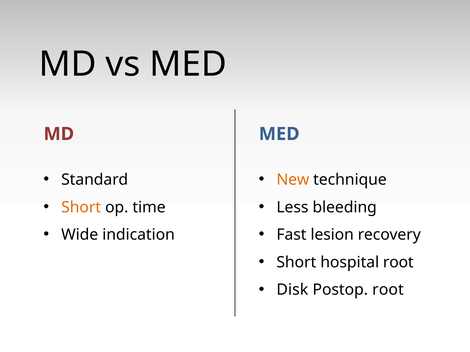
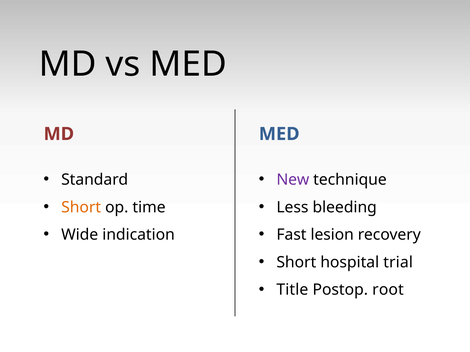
New colour: orange -> purple (293, 180)
hospital root: root -> trial (398, 263)
Disk: Disk -> Title (292, 290)
